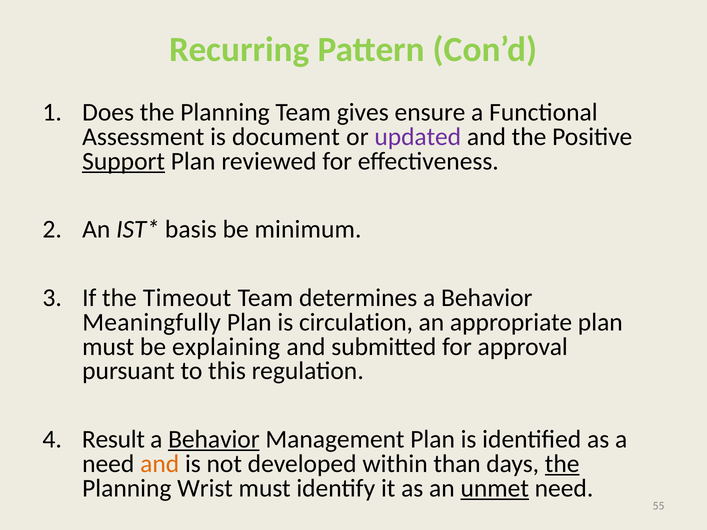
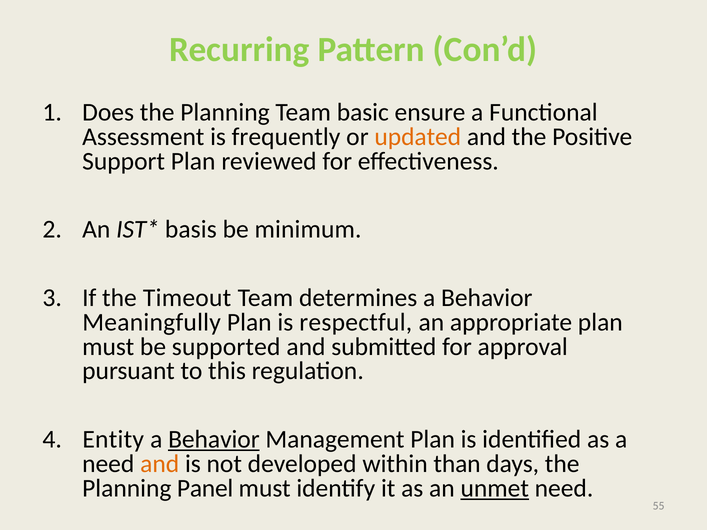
gives: gives -> basic (363, 112)
document: document -> frequently (286, 137)
updated colour: purple -> orange (418, 137)
Support underline: present -> none (124, 161)
circulation: circulation -> respectful (356, 322)
explaining: explaining -> supported (226, 347)
Result: Result -> Entity (113, 439)
the underline: present -> none (562, 464)
Wrist: Wrist -> Panel (205, 488)
